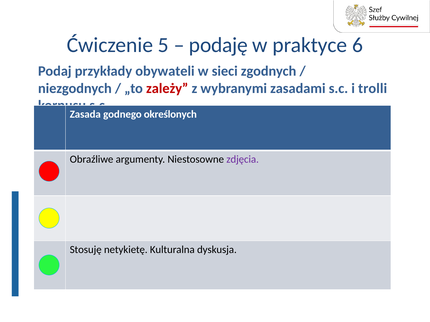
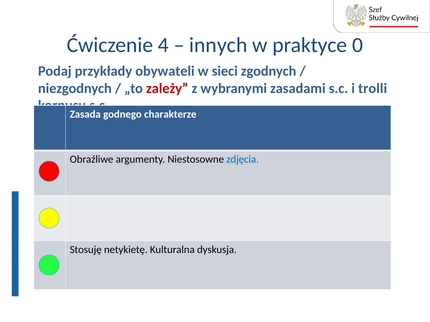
5: 5 -> 4 (163, 45)
podaję: podaję -> innych (218, 45)
6: 6 -> 0 (357, 45)
określonych: określonych -> charakterze (170, 114)
zdjęcia colour: purple -> blue (243, 160)
